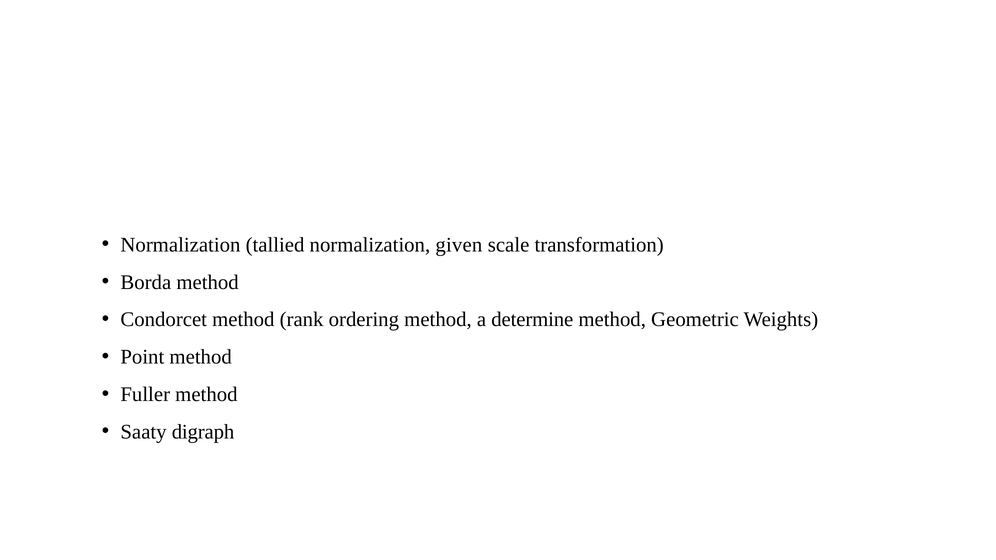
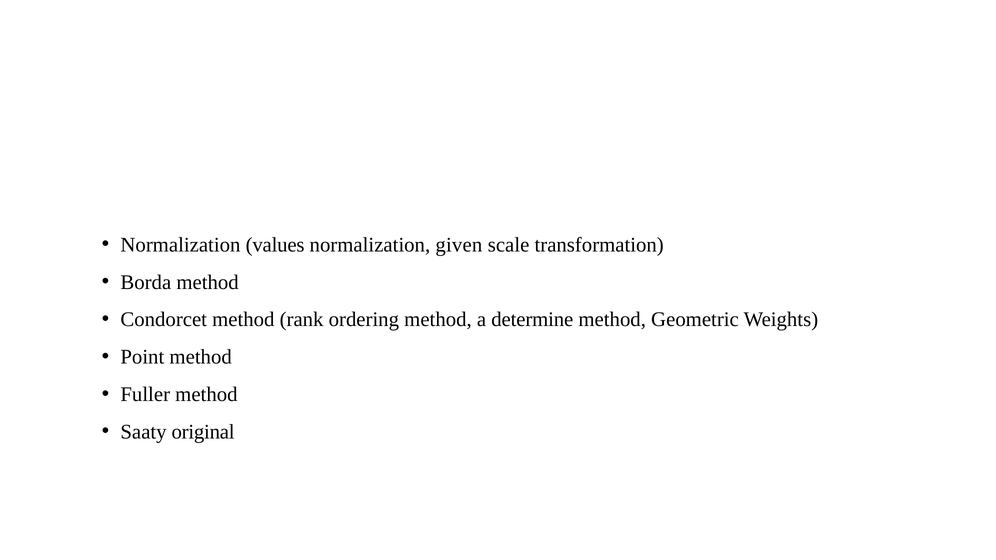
tallied: tallied -> values (275, 245)
digraph: digraph -> original (203, 432)
